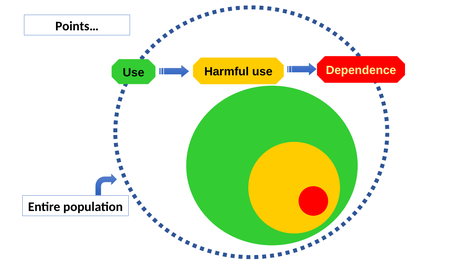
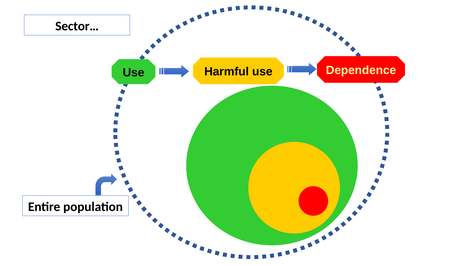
Points…: Points… -> Sector… (77, 26)
